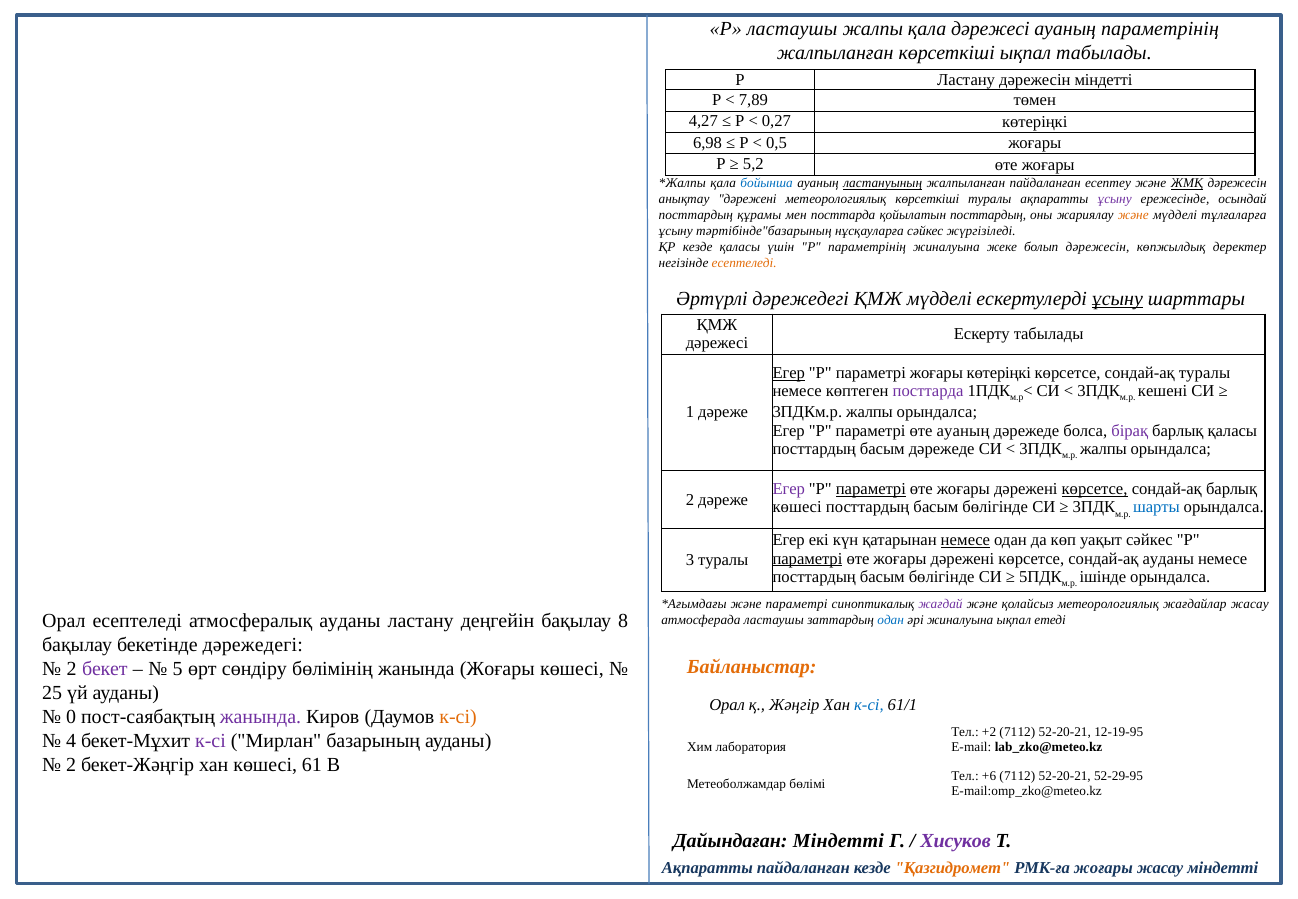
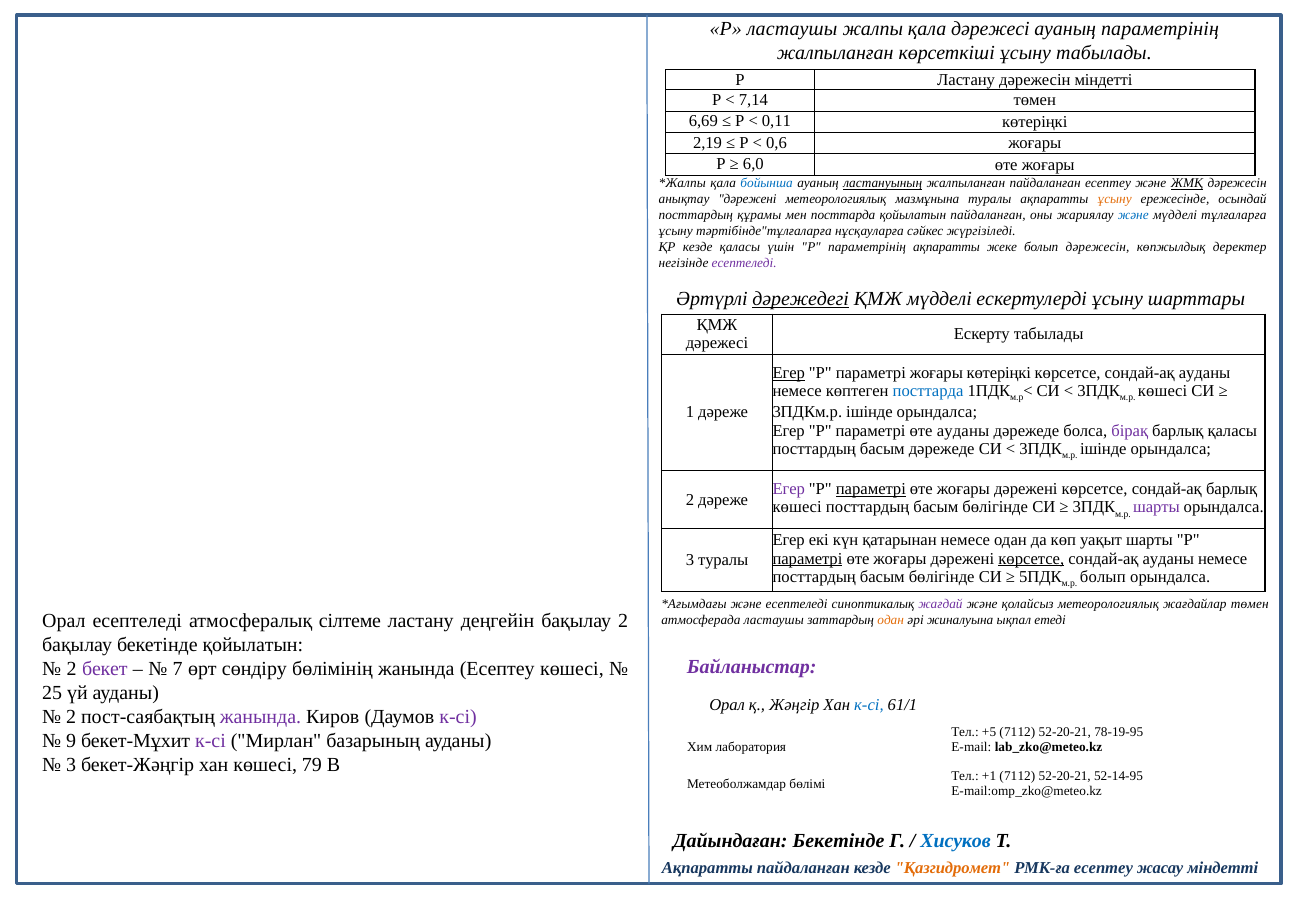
көрсеткіші ықпал: ықпал -> ұсыну (1025, 53)
7,89: 7,89 -> 7,14 (753, 100)
4,27: 4,27 -> 6,69 (703, 121)
0,27: 0,27 -> 0,11 (776, 121)
6,98: 6,98 -> 2,19 (708, 143)
0,5: 0,5 -> 0,6 (776, 143)
5,2: 5,2 -> 6,0 (753, 164)
метеорологиялық көрсеткіші: көрсеткіші -> мазмұнына (927, 199)
ұсыну colour: purple -> orange (1115, 199)
қойылатын посттардың: посттардың -> пайдаланған (988, 215)
және colour: orange -> blue (1133, 215)
тәртібінде"базарының: тәртібінде"базарының -> тәртібінде"тұлғаларға (764, 231)
параметрінің жиналуына: жиналуына -> ақпаратты (947, 247)
есептеледі colour: orange -> purple (744, 263)
дәрежедегі underline: none -> present (801, 299)
ұсыну underline: present -> none (1117, 299)
туралы: туралы -> ауданы (1205, 373)
посттарда colour: purple -> blue (928, 391)
кешені: кешені -> көшесі (1163, 391)
3ПДКм.р жалпы: жалпы -> ішінде (869, 412)
өте ауаның: ауаның -> ауданы (963, 430)
жалпы: жалпы -> ішінде (1103, 449)
көрсетсе underline: present -> none (1095, 489)
шарты colour: blue -> purple (1156, 507)
немесе underline: present -> none (965, 540)
уақыт сәйкес: сәйкес -> шарты (1149, 540)
көрсетсе underline: none -> present (1031, 559)
ішінде: ішінде -> болып (1103, 577)
және параметрі: параметрі -> есептеледі (797, 604)
жағдайлар жасау: жасау -> төмен (1250, 604)
атмосфералық ауданы: ауданы -> сілтеме (350, 620)
бақылау 8: 8 -> 2 (623, 620)
одан colour: blue -> orange (891, 620)
бекетінде дәрежедегі: дәрежедегі -> қойылатын (253, 644)
Байланыстар colour: orange -> purple (752, 666)
5: 5 -> 7 (178, 668)
жанында Жоғары: Жоғары -> Есептеу (497, 668)
0: 0 -> 2 (71, 716)
к-сі colour: orange -> purple (458, 716)
+2: +2 -> +5 (989, 732)
12-19-95: 12-19-95 -> 78-19-95 (1119, 732)
4: 4 -> 9 (71, 740)
2: 2 -> 3 (71, 764)
61: 61 -> 79 (312, 764)
+6: +6 -> +1 (989, 776)
52-29-95: 52-29-95 -> 52-14-95 (1119, 776)
Дайындаған Міндетті: Міндетті -> Бекетінде (838, 840)
Хисуков colour: purple -> blue (956, 840)
РМК-ға жоғары: жоғары -> есептеу (1103, 868)
